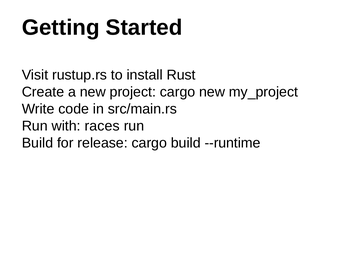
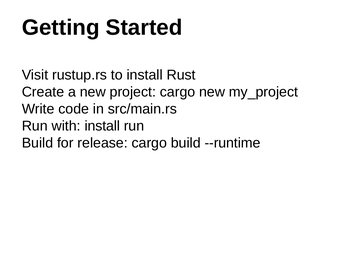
with races: races -> install (102, 126)
